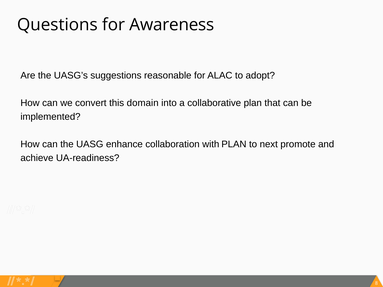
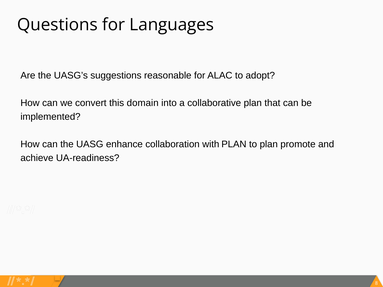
Awareness: Awareness -> Languages (172, 25)
to next: next -> plan (269, 144)
